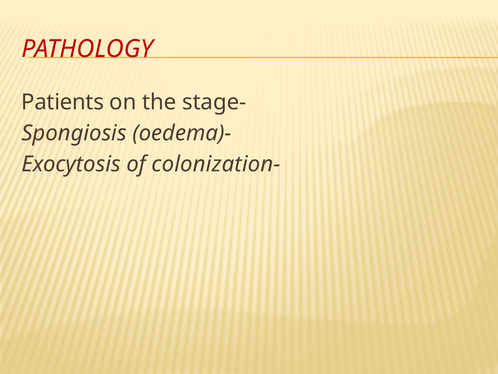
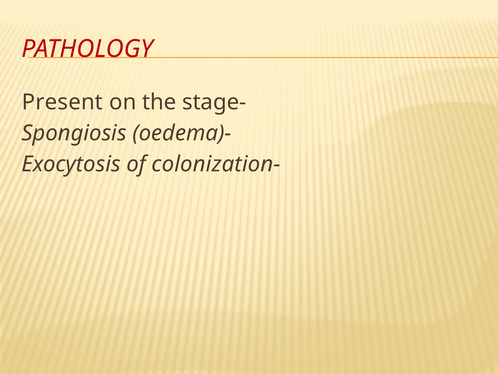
Patients: Patients -> Present (62, 102)
